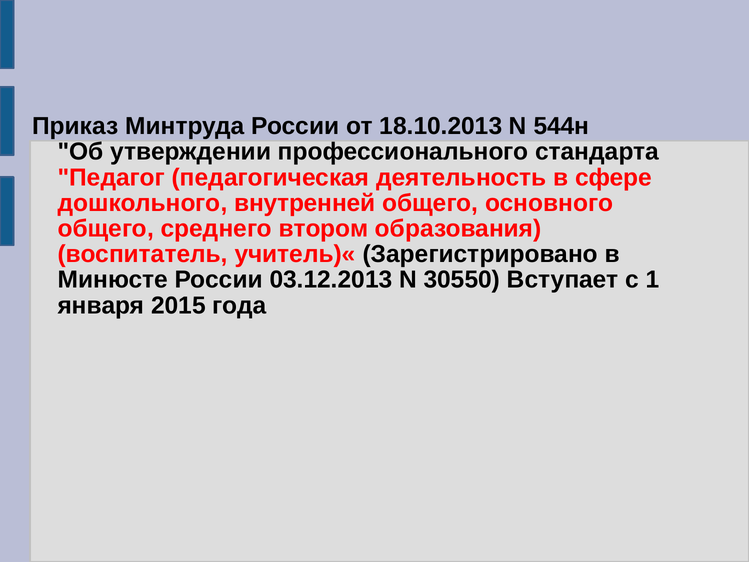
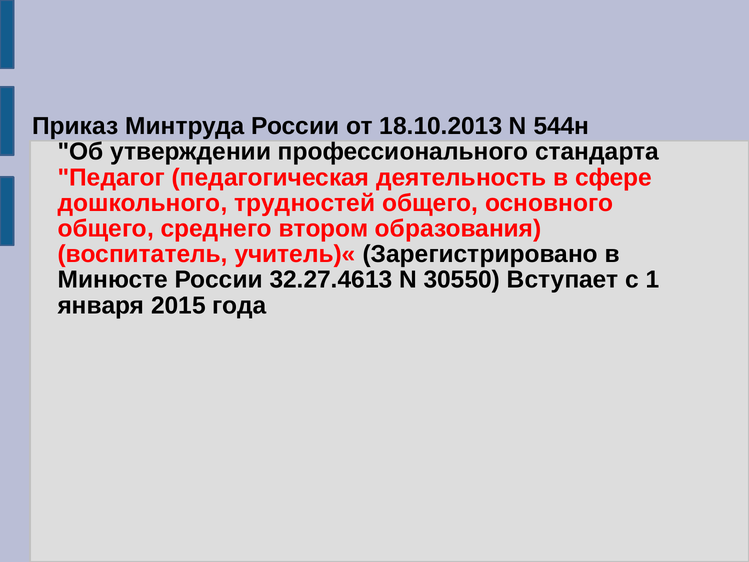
внутренней: внутренней -> трудностей (305, 203)
03.12.2013: 03.12.2013 -> 32.27.4613 (331, 280)
